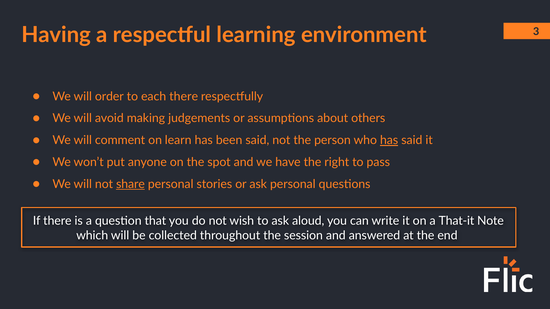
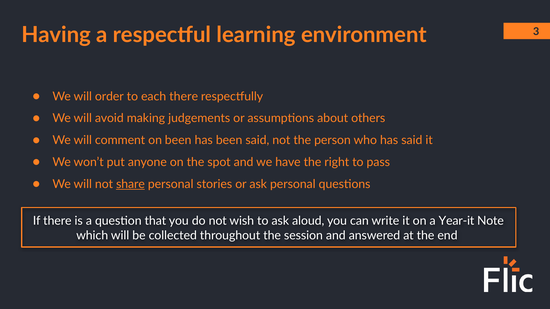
on learn: learn -> been (178, 140)
has underline: present -> none (389, 140)
That-it: That-it -> Year-it (456, 221)
